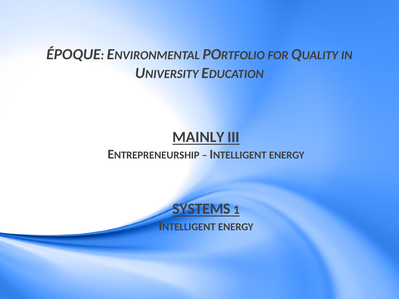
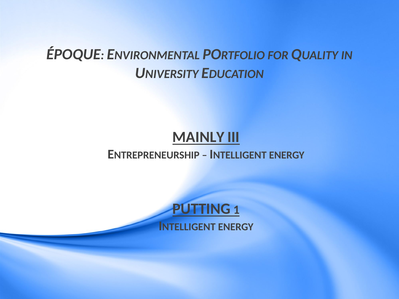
SYSTEMS: SYSTEMS -> PUTTING (201, 209)
